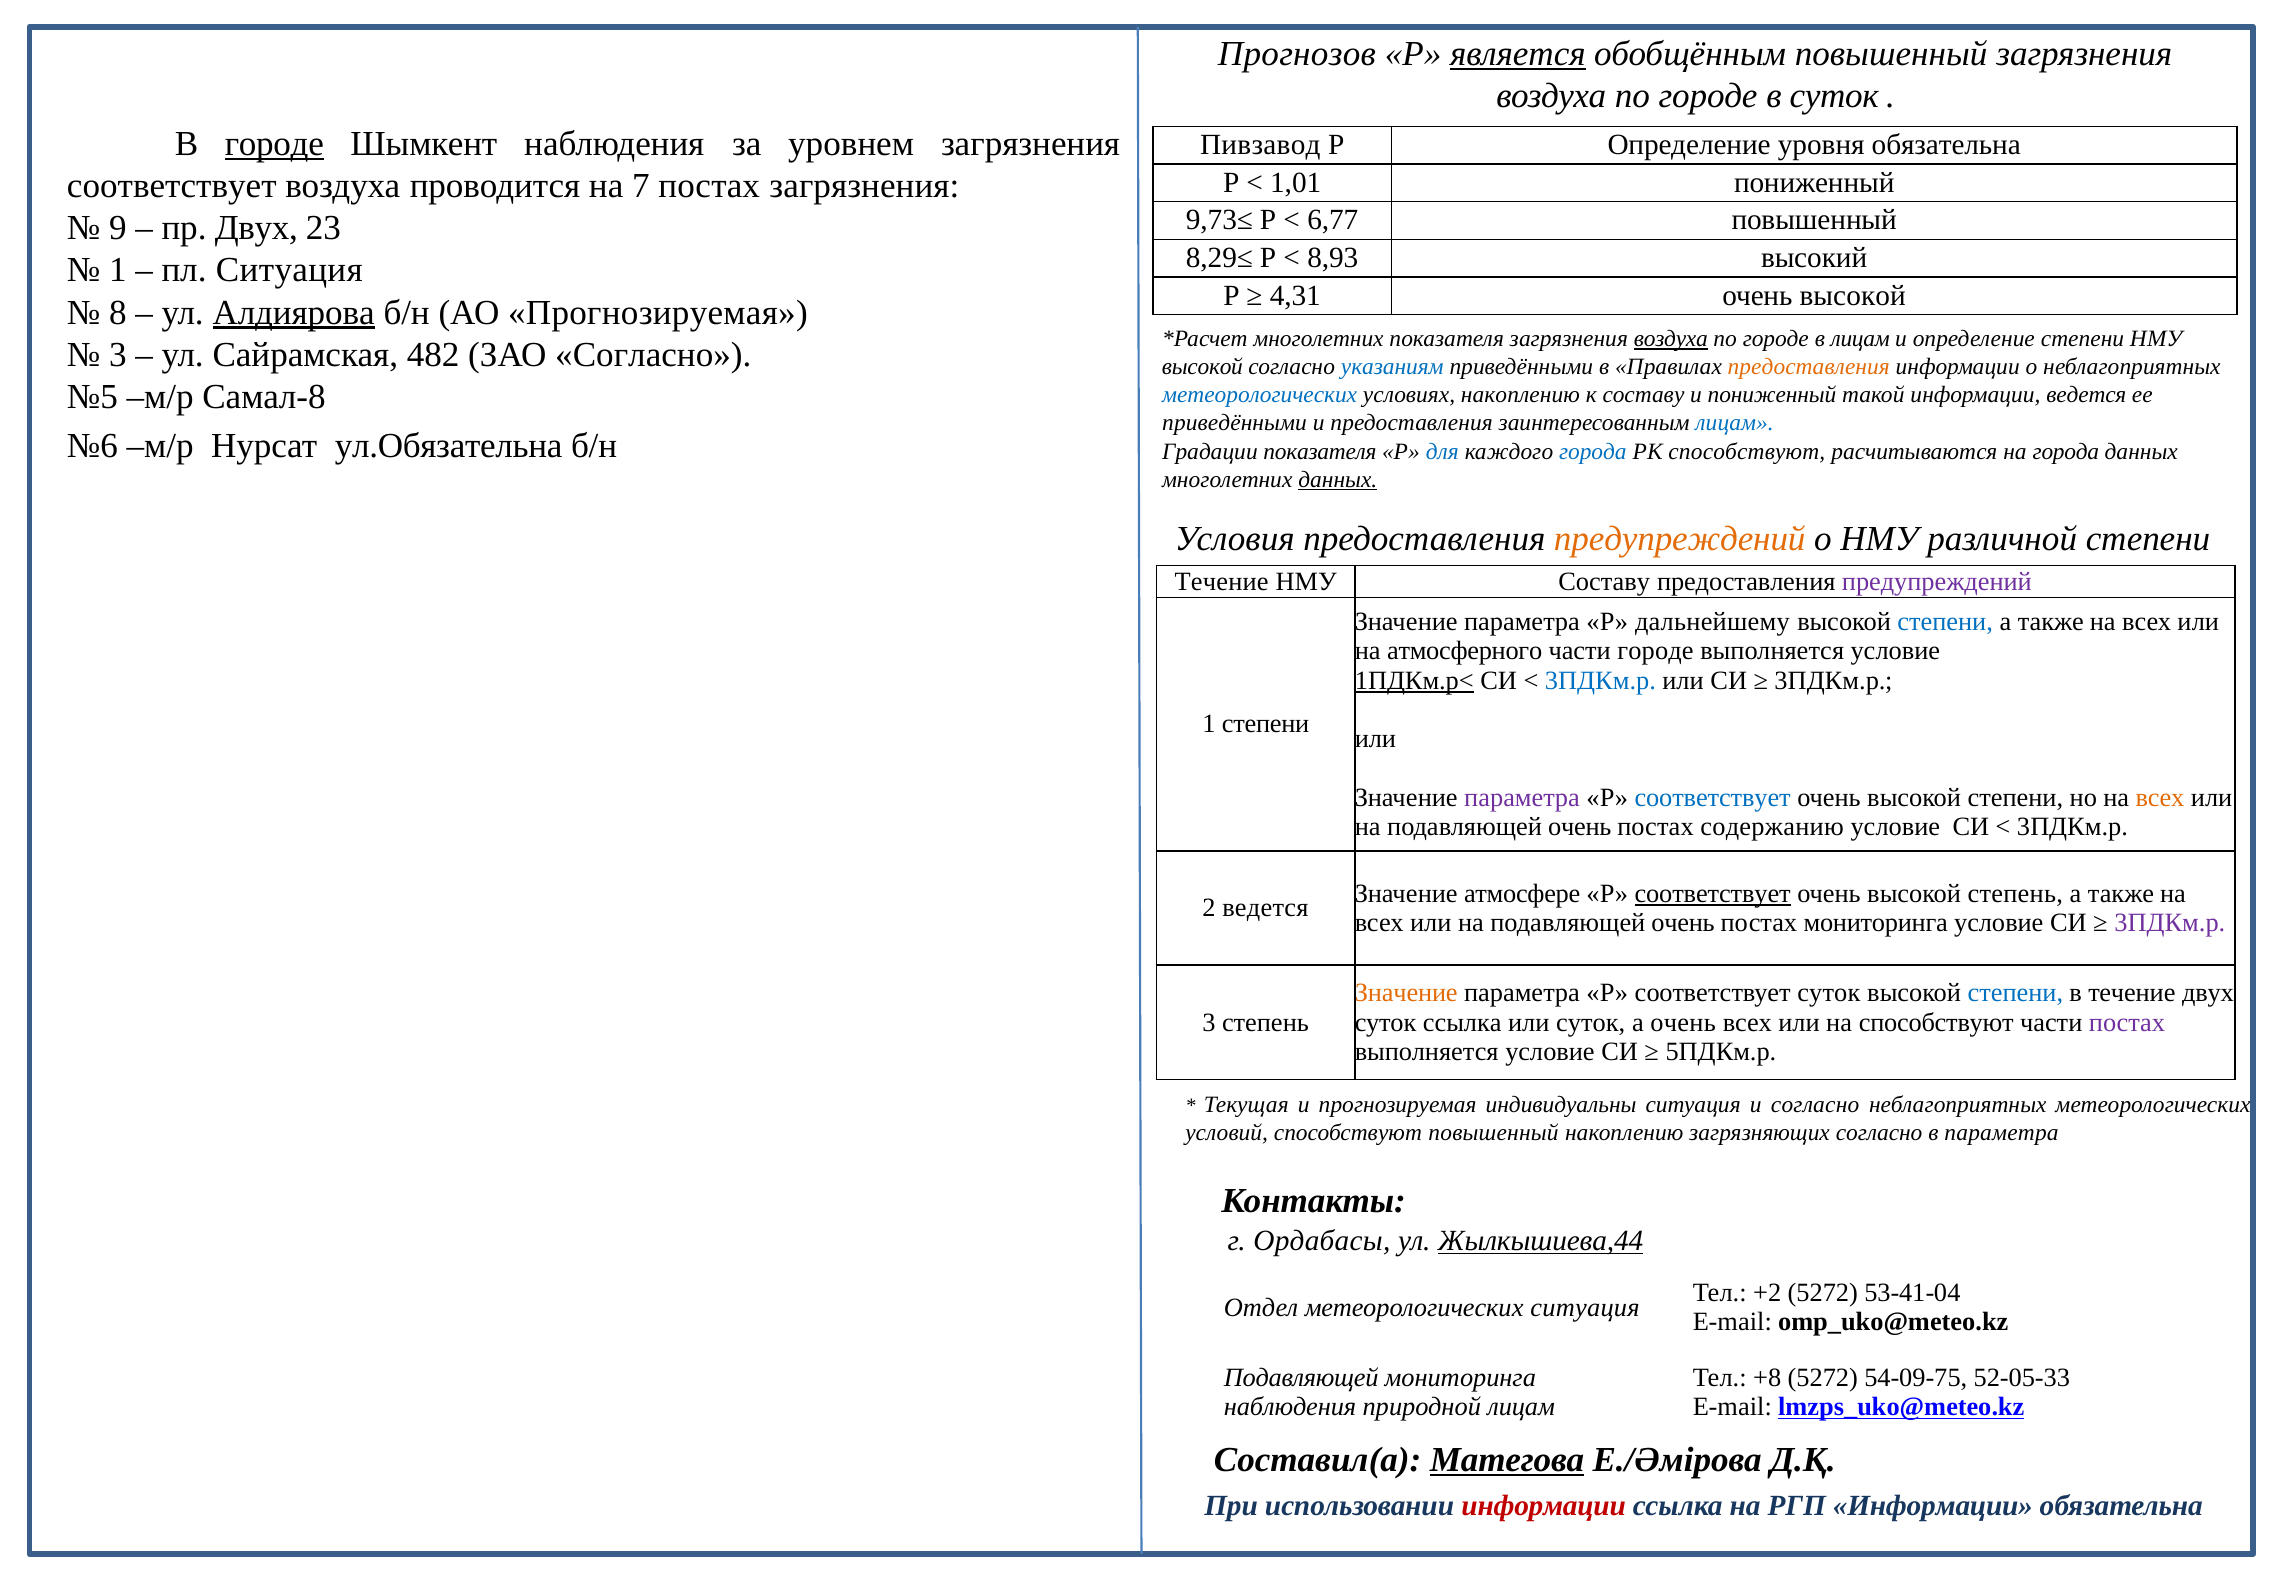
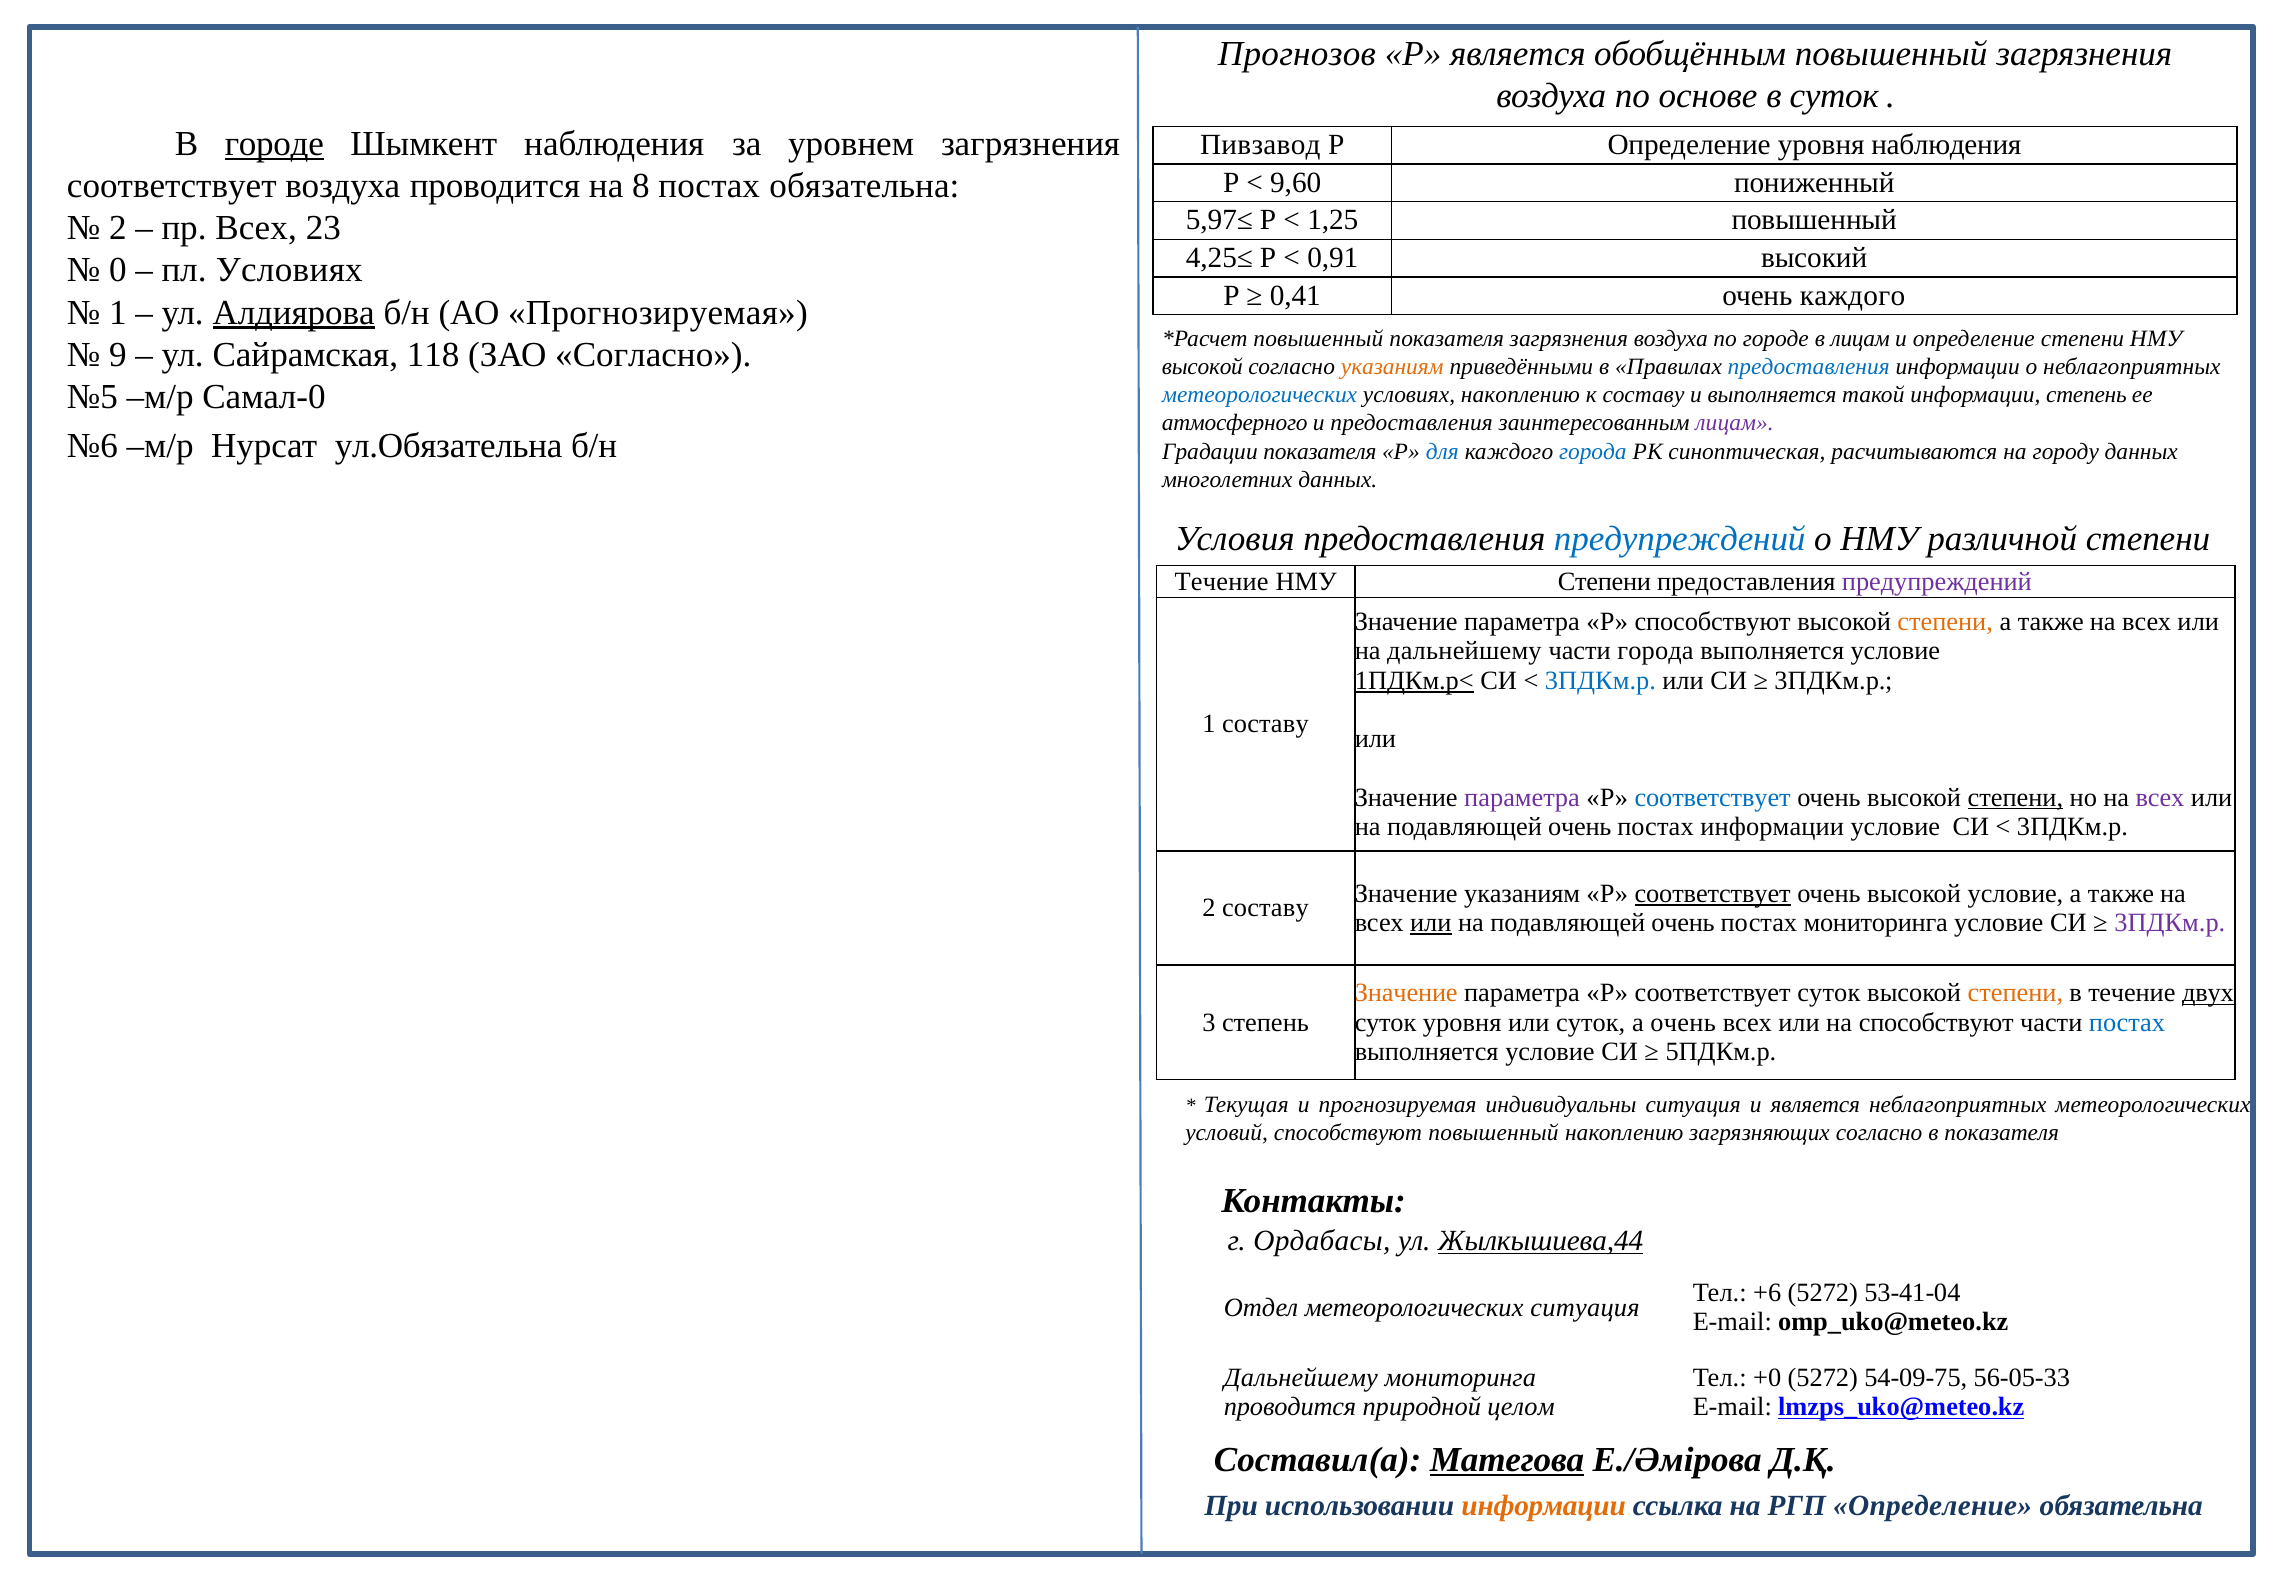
является underline: present -> none (1518, 54)
городе: городе -> основе (1708, 96)
уровня обязательна: обязательна -> наблюдения (1946, 145)
1,01: 1,01 -> 9,60 (1296, 183)
7: 7 -> 8 (641, 186)
постах загрязнения: загрязнения -> обязательна (864, 186)
9,73≤: 9,73≤ -> 5,97≤ (1219, 220)
6,77: 6,77 -> 1,25 (1333, 220)
9: 9 -> 2 (118, 228)
пр Двух: Двух -> Всех (256, 228)
8,29≤: 8,29≤ -> 4,25≤ (1219, 258)
8,93: 8,93 -> 0,91 (1333, 258)
1: 1 -> 0 (118, 270)
пл Ситуация: Ситуация -> Условиях (289, 270)
4,31: 4,31 -> 0,41 (1295, 296)
высокой: высокой -> каждого (1853, 296)
8: 8 -> 1 (118, 312)
многолетних: многолетних -> повышенный (1318, 339)
воздуха underline: present -> none (1671, 339)
3: 3 -> 9 (118, 354)
482: 482 -> 118 (433, 354)
указаниям colour: blue -> orange (1392, 367)
предоставления colour: orange -> blue (1809, 367)
Самал-8: Самал-8 -> Самал-0 (264, 397)
и пониженный: пониженный -> выполняется (1772, 395)
информации ведется: ведется -> степень (2086, 395)
приведёнными: приведёнными -> атмосферного (1235, 423)
лицам colour: blue -> purple (1735, 423)
РК способствуют: способствуют -> синоптическая (1747, 451)
на города: города -> городу (2066, 451)
данных underline: present -> none (1338, 479)
предупреждений colour: orange -> blue (1680, 538)
НМУ Составу: Составу -> Степени (1604, 581)
Р дальнейшему: дальнейшему -> способствуют (1713, 622)
степени colour: blue -> orange (1945, 622)
на атмосферного: атмосферного -> дальнейшему (1464, 651)
части городе: городе -> города (1655, 651)
1 степени: степени -> составу (1265, 724)
степени underline: none -> present (2015, 797)
всех colour: orange -> purple (2160, 797)
постах содержанию: содержанию -> информации (1772, 826)
Значение атмосфере: атмосфере -> указаниям (1522, 893)
высокой степень: степень -> условие (2015, 893)
2 ведется: ведется -> составу (1265, 908)
или underline: none -> present (1431, 923)
степени colour: blue -> orange (2015, 993)
двух underline: none -> present (2208, 993)
суток ссылка: ссылка -> уровня (1462, 1022)
постах colour: purple -> blue (2127, 1022)
и согласно: согласно -> является (1815, 1104)
в параметра: параметра -> показателя (2002, 1132)
+2: +2 -> +6 (1767, 1293)
Подавляющей: Подавляющей -> Дальнейшему (1301, 1377)
+8: +8 -> +0 (1767, 1377)
52-05-33: 52-05-33 -> 56-05-33 (2022, 1377)
наблюдения: наблюдения -> проводится (1290, 1406)
природной лицам: лицам -> целом (1521, 1406)
информации colour: red -> orange (1544, 1505)
РГП Информации: Информации -> Определение (1933, 1505)
